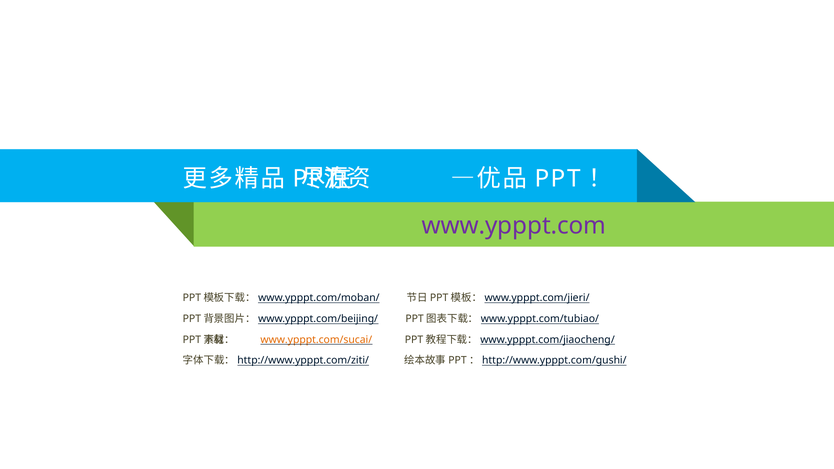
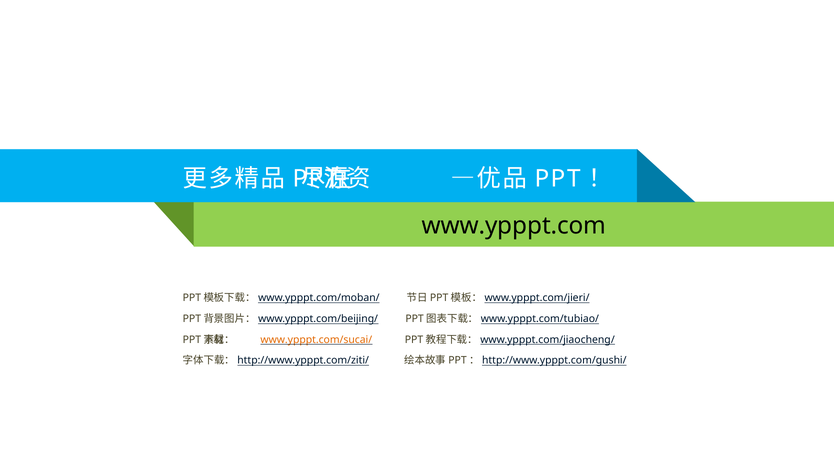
www.ypppt.com colour: purple -> black (514, 226)
